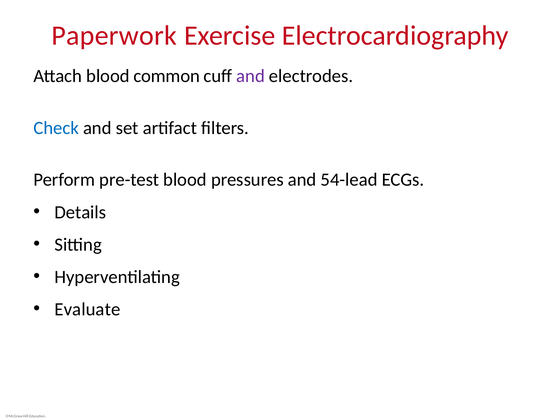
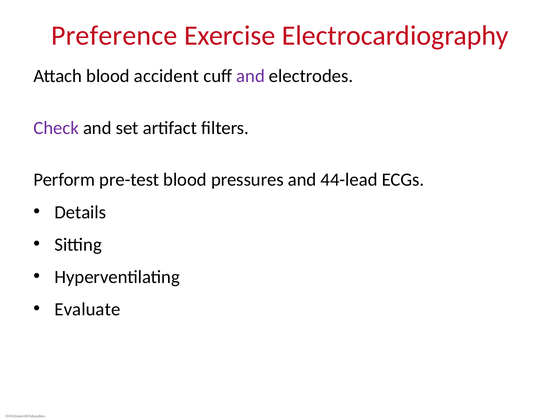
Paperwork: Paperwork -> Preference (114, 36)
common: common -> accident (167, 76)
Check colour: blue -> purple (56, 128)
54-lead: 54-lead -> 44-lead (349, 180)
